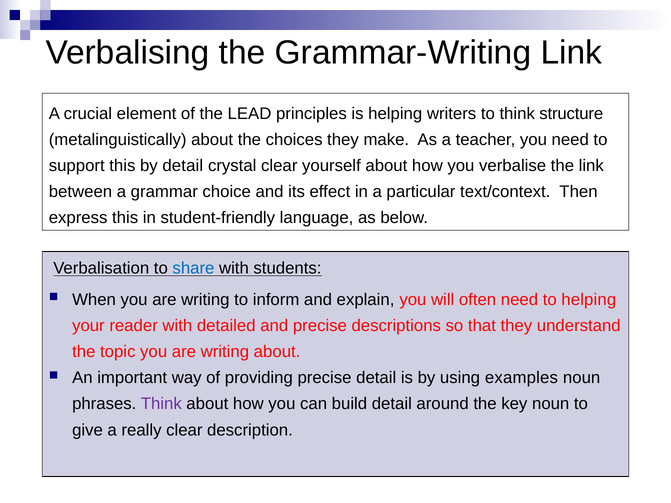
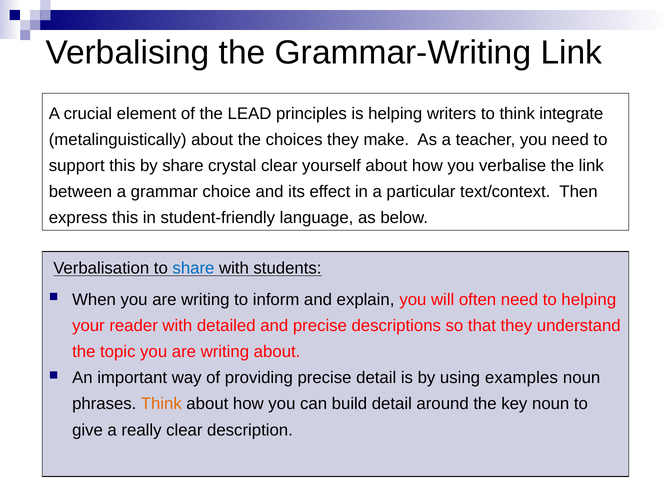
structure: structure -> integrate (571, 114)
by detail: detail -> share (183, 166)
Think colour: purple -> orange (161, 404)
